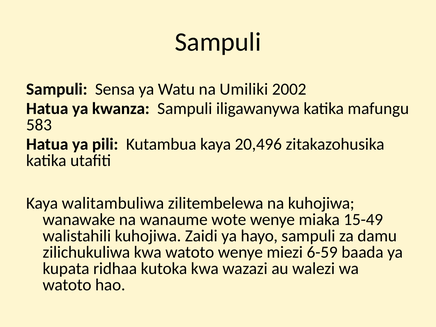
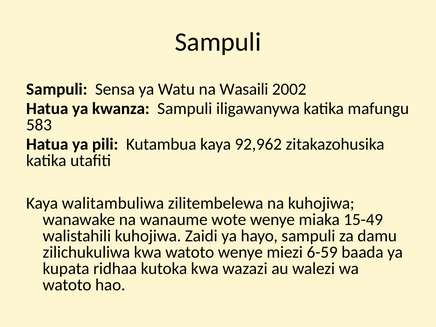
Umiliki: Umiliki -> Wasaili (244, 89)
20,496: 20,496 -> 92,962 (258, 144)
